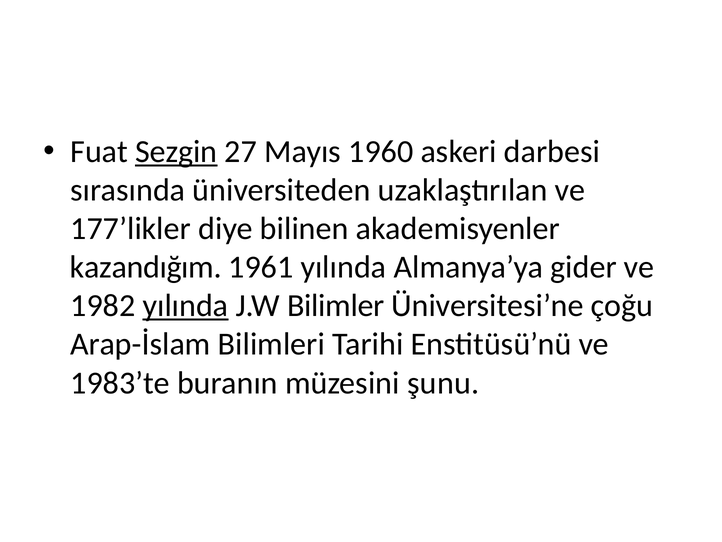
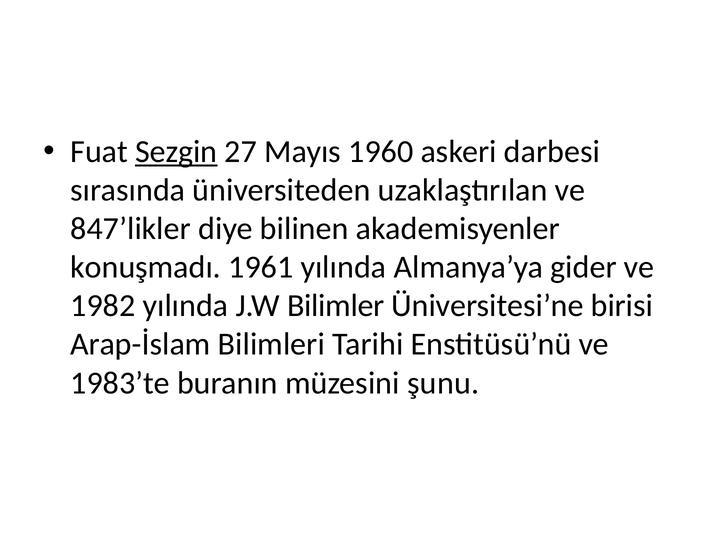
177’likler: 177’likler -> 847’likler (131, 228)
kazandığım: kazandığım -> konuşmadı (146, 267)
yılında underline: present -> none (185, 306)
çoğu: çoğu -> birisi (622, 306)
